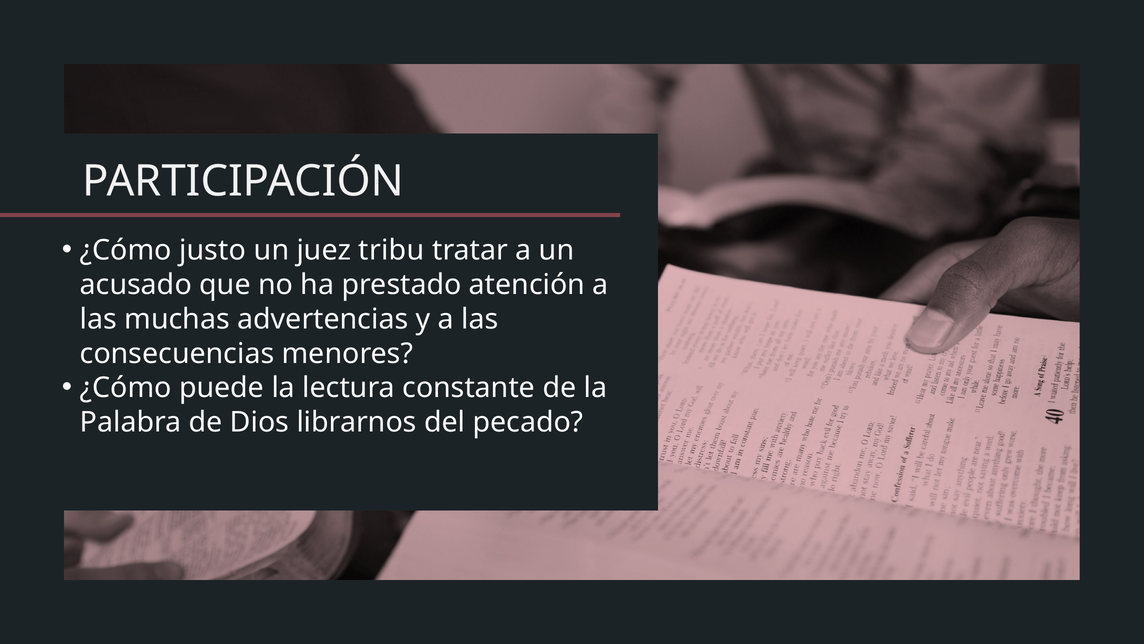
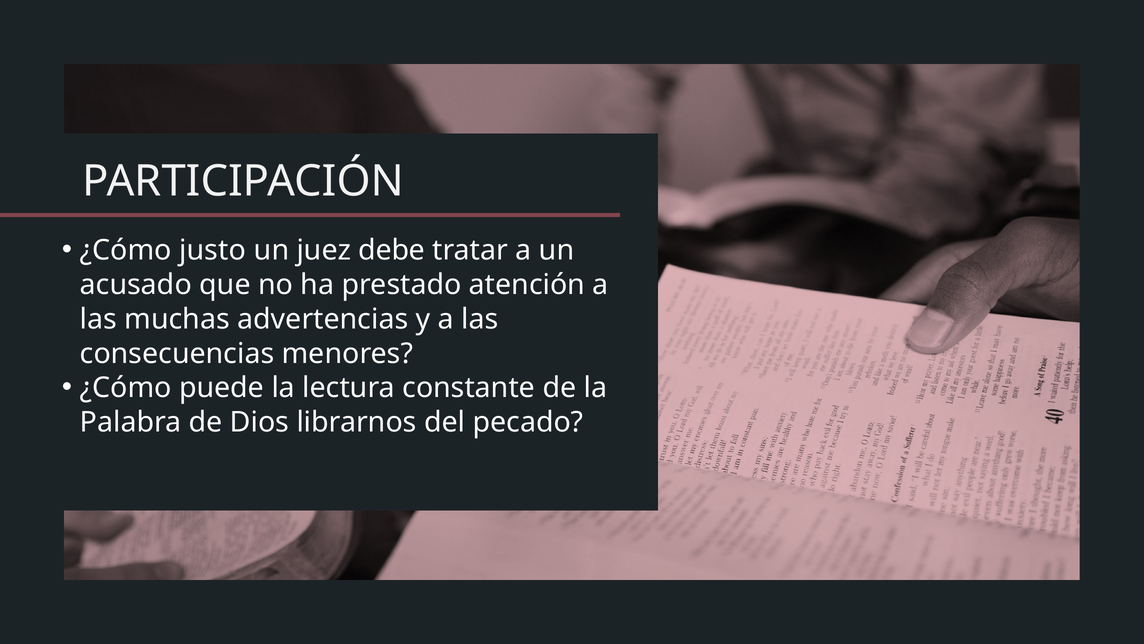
tribu: tribu -> debe (392, 250)
